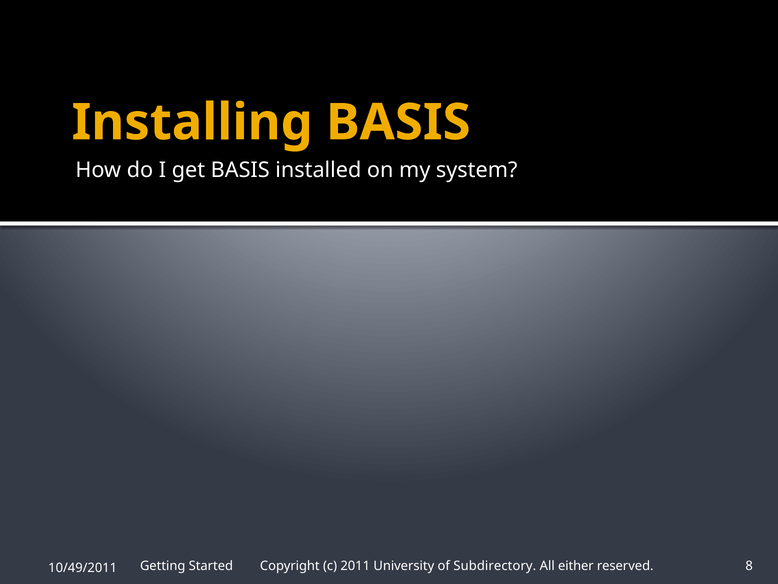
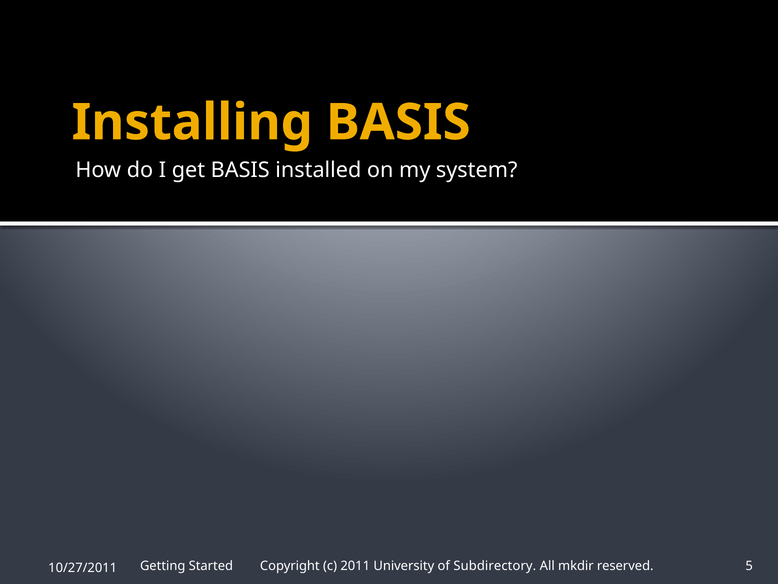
either: either -> mkdir (576, 565)
8: 8 -> 5 (749, 565)
10/49/2011: 10/49/2011 -> 10/27/2011 (83, 568)
